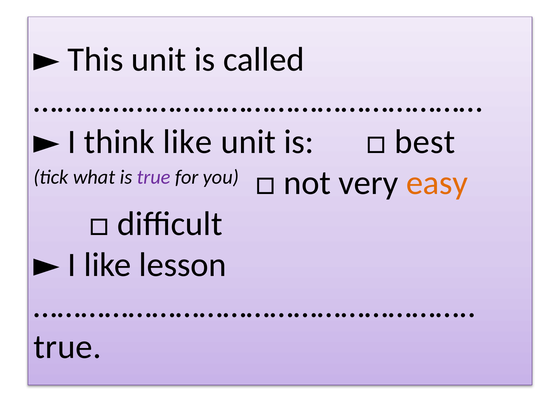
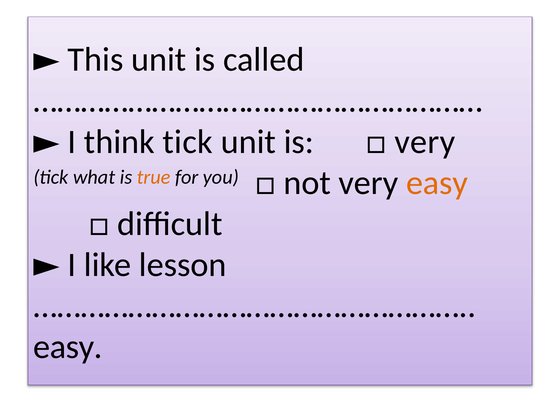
best: best -> very (425, 142)
think like: like -> tick (188, 142)
true colour: purple -> orange (154, 177)
true: true -> easy (68, 347)
